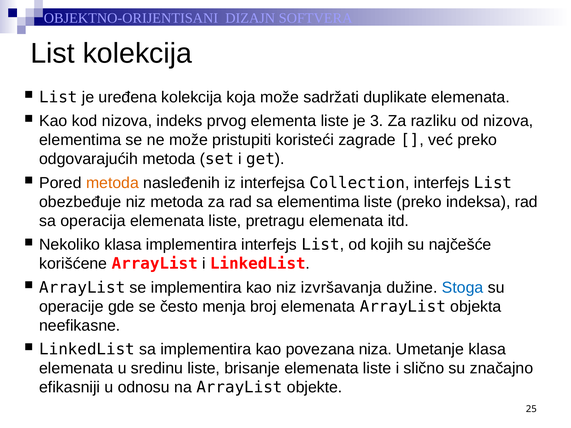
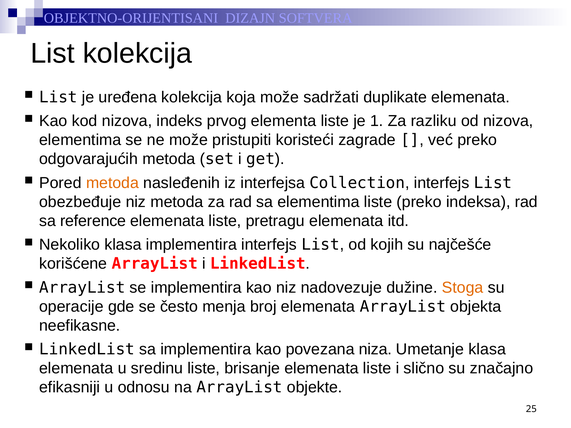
3: 3 -> 1 (377, 121)
operacija: operacija -> reference (93, 221)
izvršavanja: izvršavanja -> nadovezuje (341, 288)
Stoga colour: blue -> orange (463, 288)
